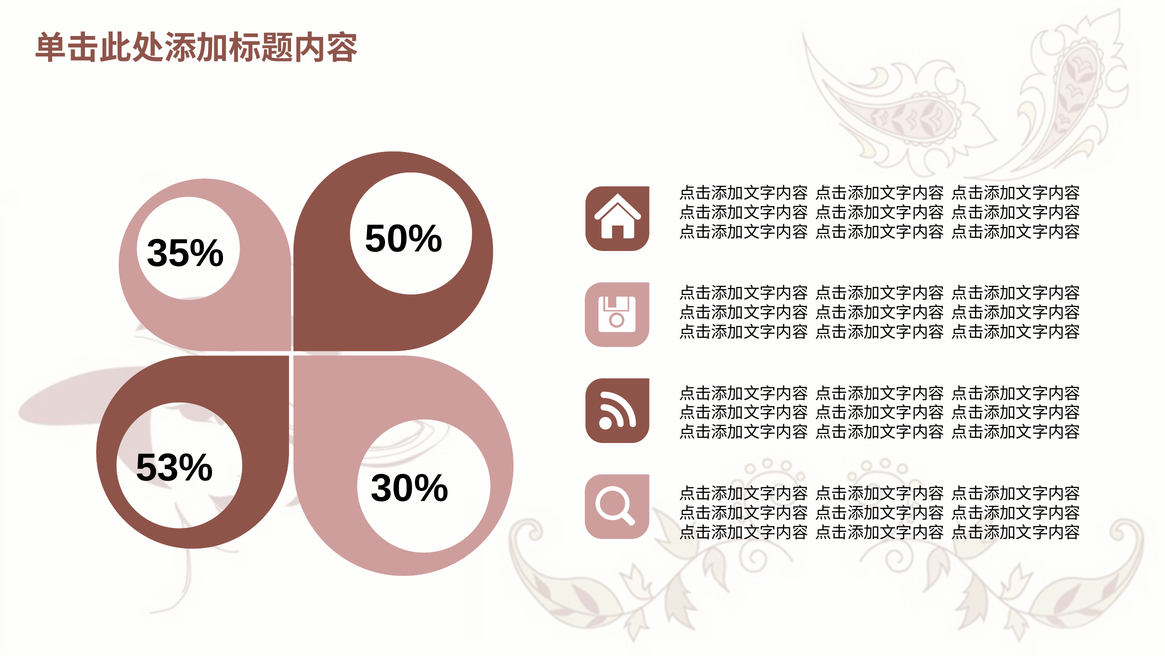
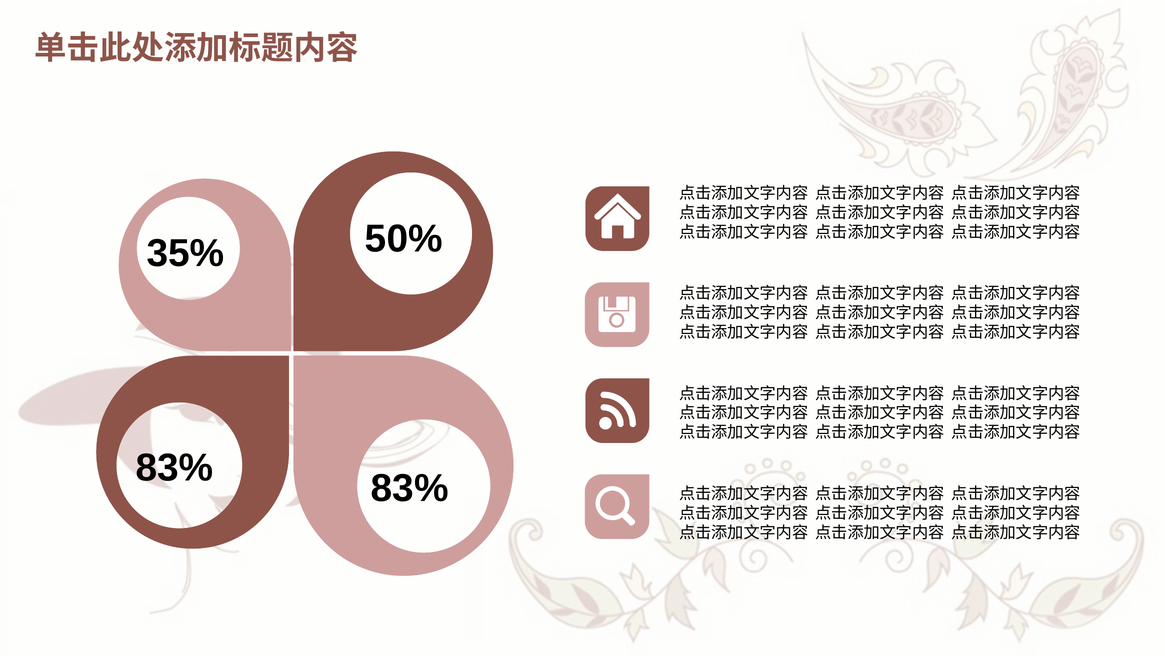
53%: 53% -> 83% (174, 468)
30%: 30% -> 83% (410, 488)
